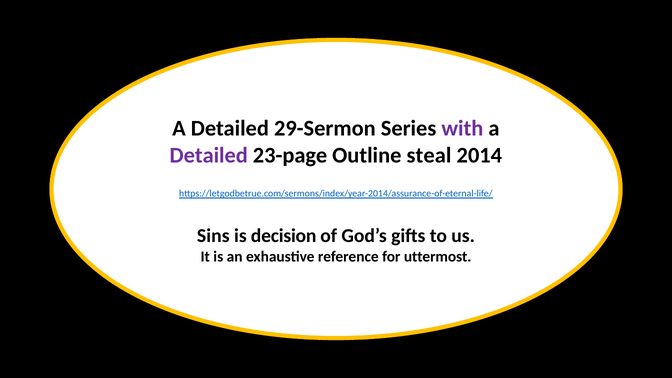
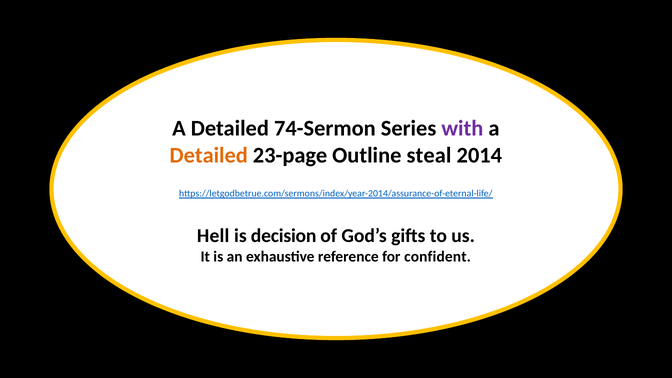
29-Sermon: 29-Sermon -> 74-Sermon (325, 128)
Detailed colour: purple -> orange (209, 155)
Sins: Sins -> Hell (213, 236)
uttermost: uttermost -> confident (438, 256)
